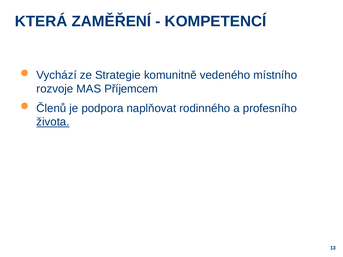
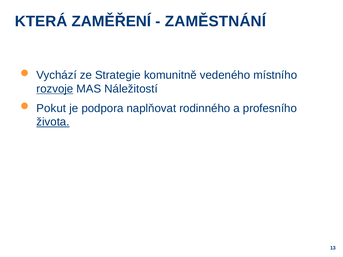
KOMPETENCÍ: KOMPETENCÍ -> ZAMĚSTNÁNÍ (216, 21)
rozvoje underline: none -> present (55, 89)
Příjemcem: Příjemcem -> Náležitostí (131, 89)
Členů: Členů -> Pokut (51, 108)
